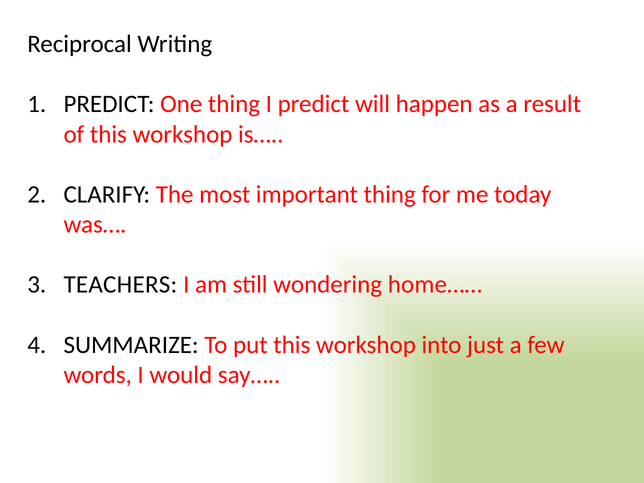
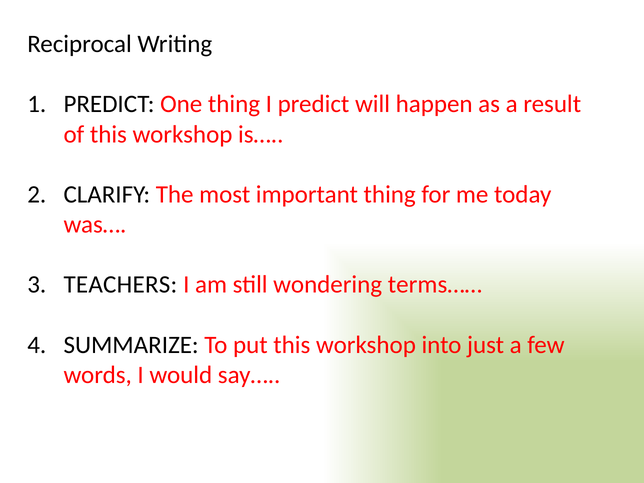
home……: home…… -> terms…… (435, 285)
